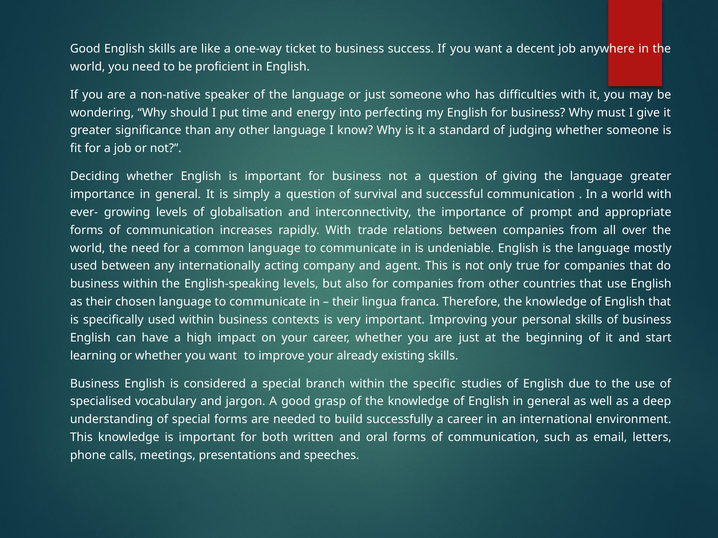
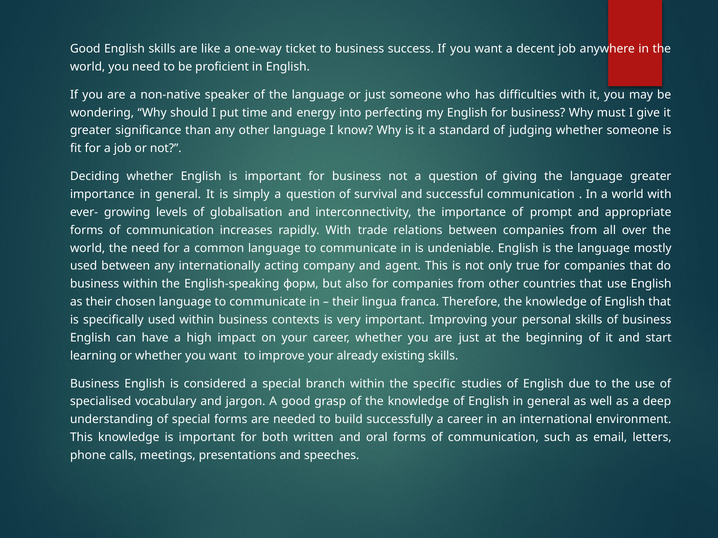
English-speaking levels: levels -> форм (301, 284)
